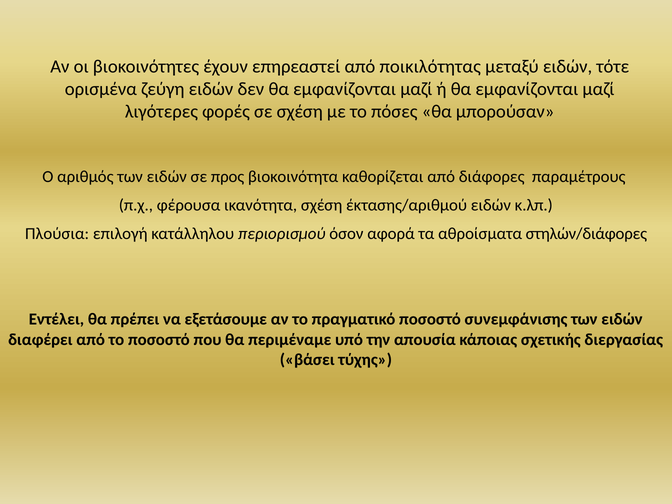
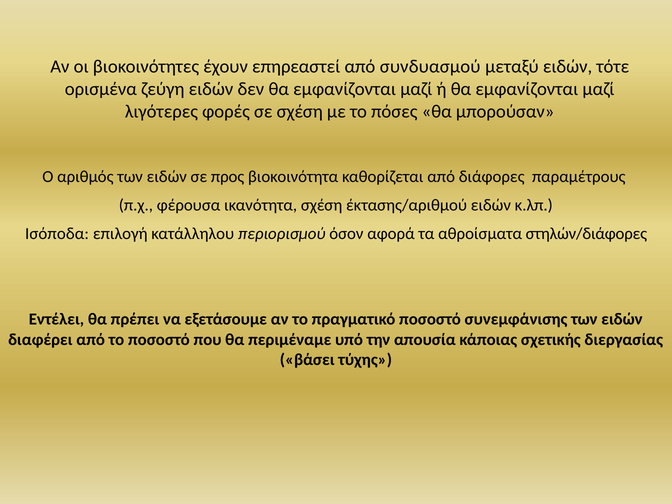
ποικιλότητας: ποικιλότητας -> συνδυασμού (430, 67)
Πλούσια: Πλούσια -> Ισόποδα (57, 234)
